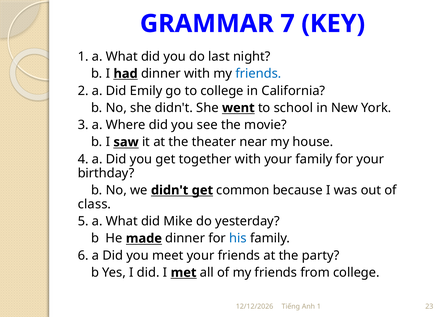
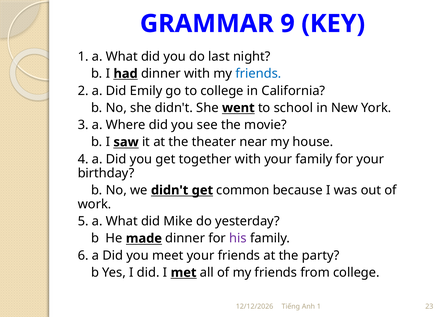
7: 7 -> 9 (288, 24)
class: class -> work (95, 204)
his colour: blue -> purple (238, 238)
